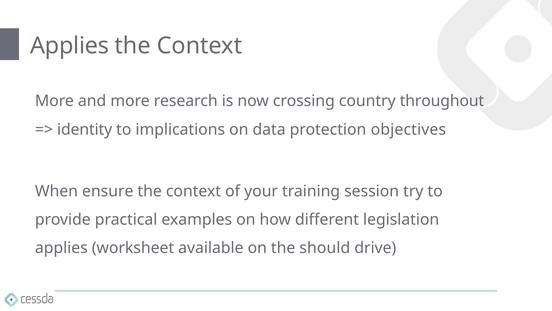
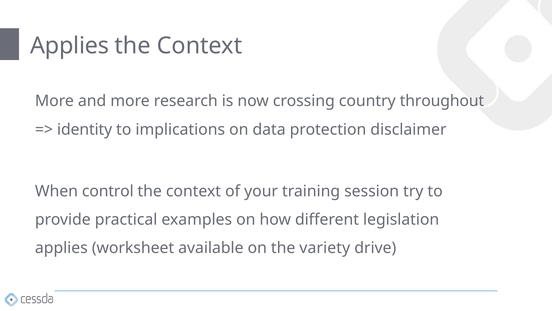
objectives: objectives -> disclaimer (408, 129)
ensure: ensure -> control (108, 191)
should: should -> variety (325, 248)
